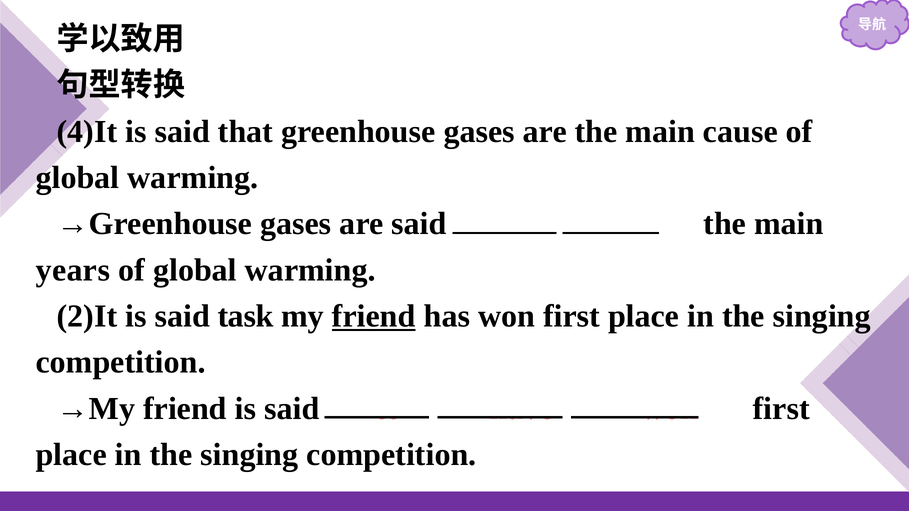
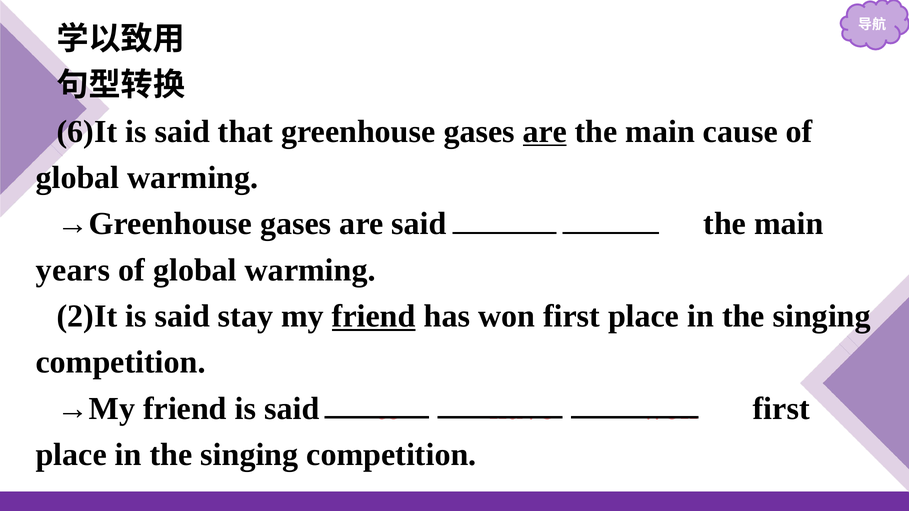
4)It: 4)It -> 6)It (87, 132)
are underline: none -> present (545, 132)
task: task -> stay (245, 316)
